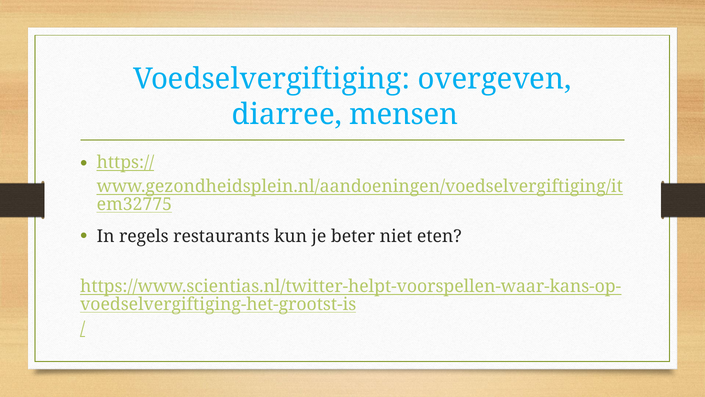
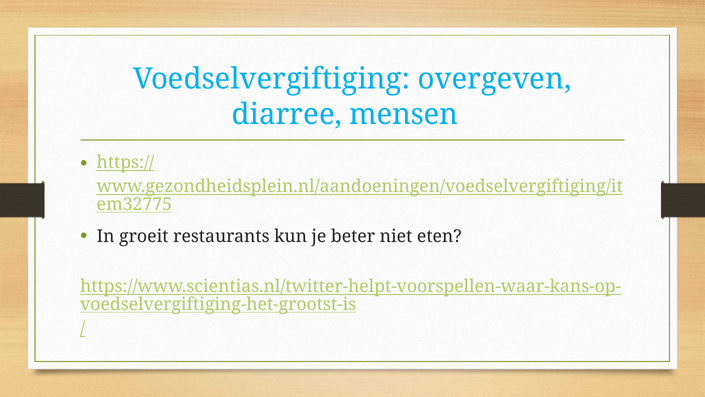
regels: regels -> groeit (144, 236)
